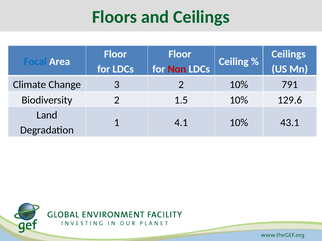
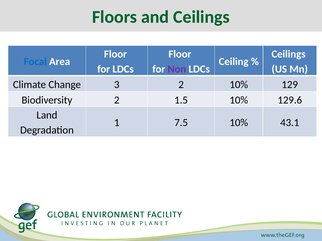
Non colour: red -> purple (177, 69)
791: 791 -> 129 (290, 85)
4.1: 4.1 -> 7.5 (181, 123)
